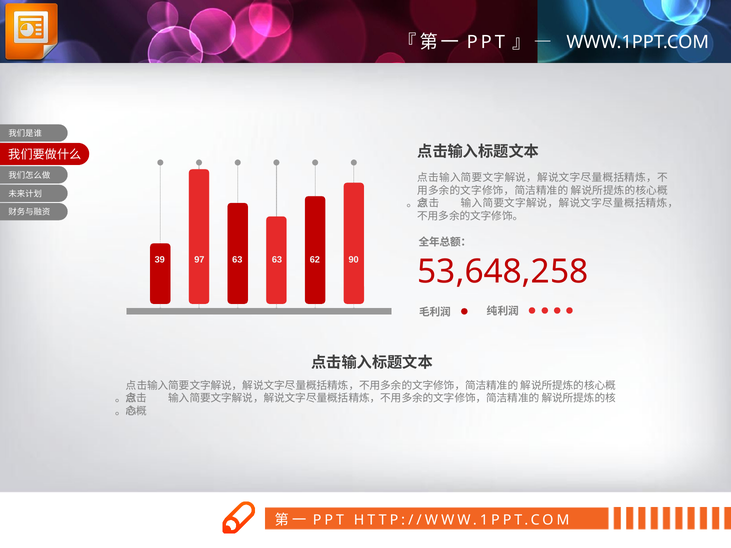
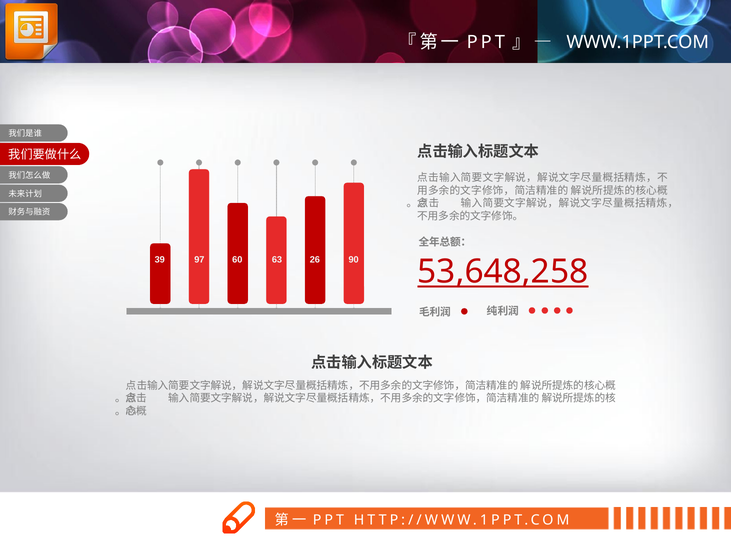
97 63: 63 -> 60 (237, 260)
62: 62 -> 26 (315, 260)
53,648,258 underline: none -> present (503, 272)
